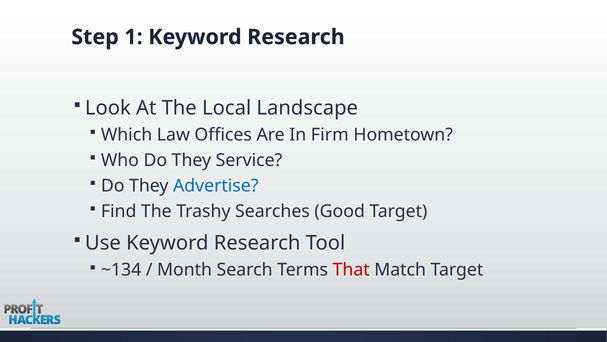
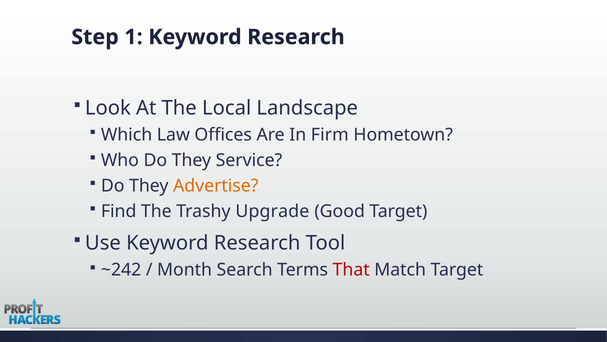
Advertise colour: blue -> orange (216, 186)
Searches: Searches -> Upgrade (272, 211)
~134: ~134 -> ~242 (121, 270)
